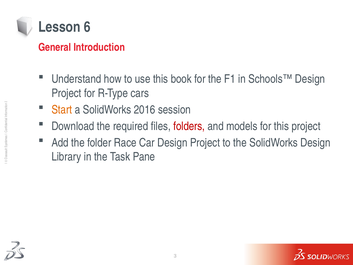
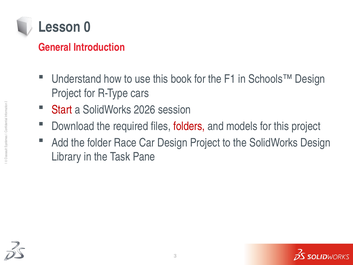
6: 6 -> 0 (87, 27)
Start colour: orange -> red (62, 110)
2016: 2016 -> 2026 (145, 110)
